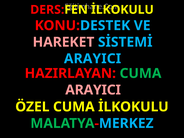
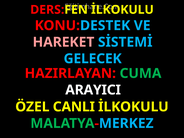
ARAYICI: ARAYICI -> GELECEK (93, 59)
ARAYICI colour: pink -> white (93, 90)
ÖZEL CUMA: CUMA -> CANLI (74, 107)
